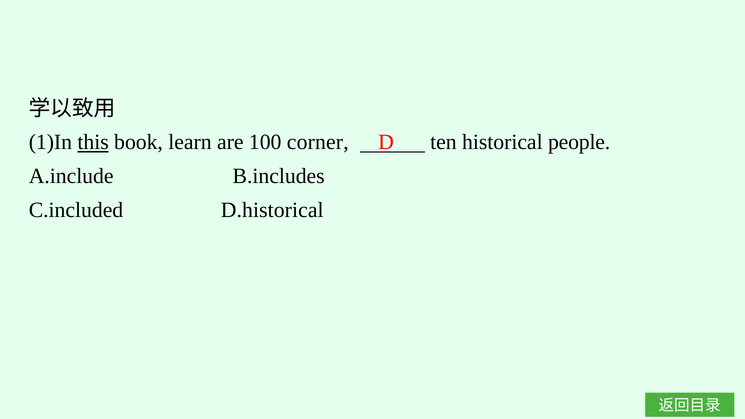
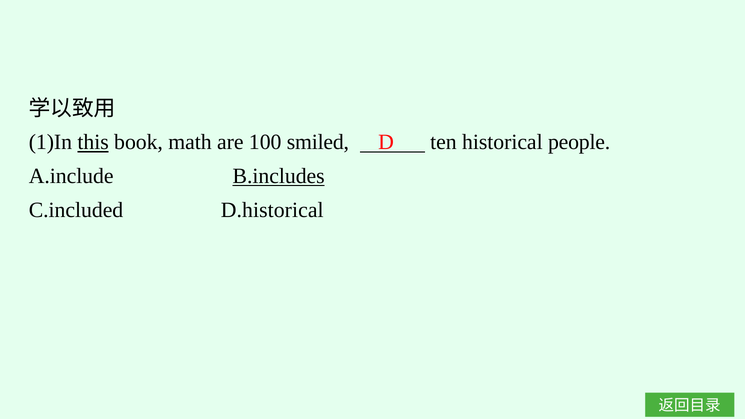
learn: learn -> math (190, 142)
corner: corner -> smiled (318, 142)
B.includes underline: none -> present (279, 176)
